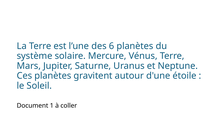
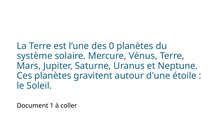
6: 6 -> 0 (112, 46)
